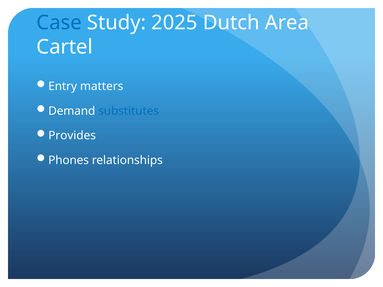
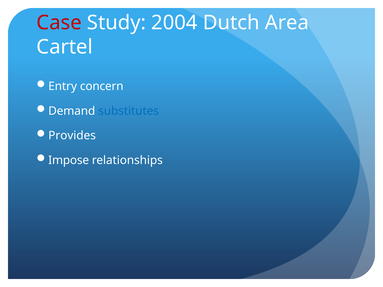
Case colour: blue -> red (59, 23)
2025: 2025 -> 2004 (174, 23)
matters: matters -> concern (102, 86)
Phones: Phones -> Impose (69, 160)
